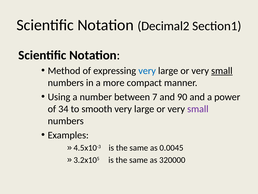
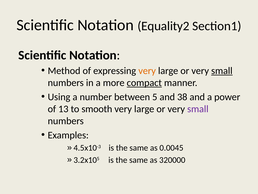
Decimal2: Decimal2 -> Equality2 (163, 26)
very colour: blue -> orange (147, 71)
compact underline: none -> present (144, 83)
7: 7 -> 5 (155, 97)
90: 90 -> 38 (182, 97)
34: 34 -> 13 (63, 109)
